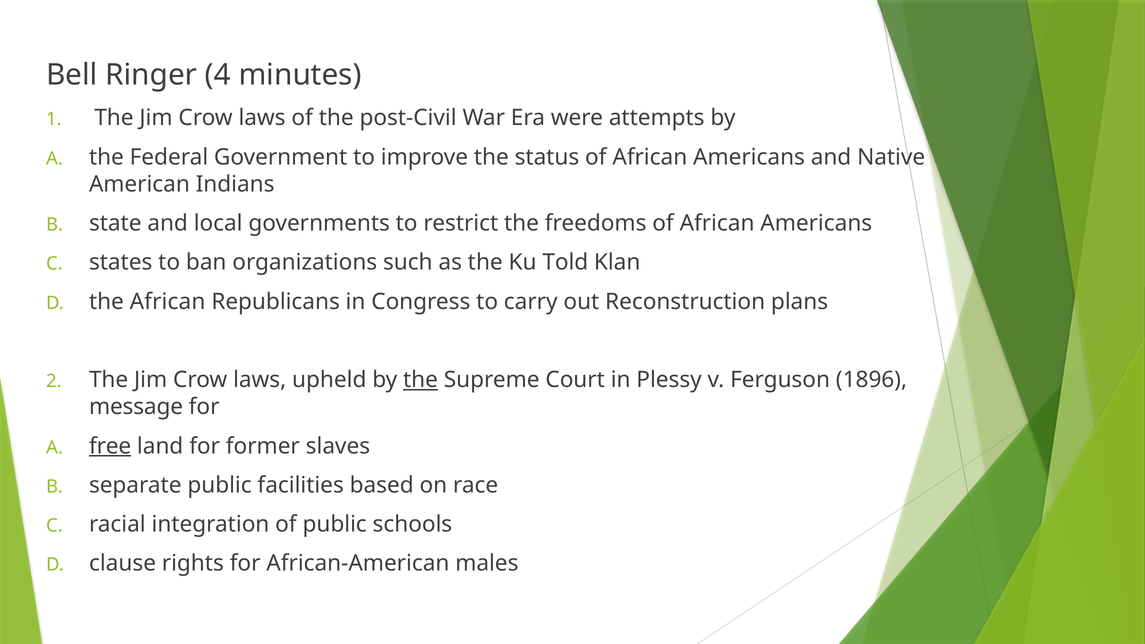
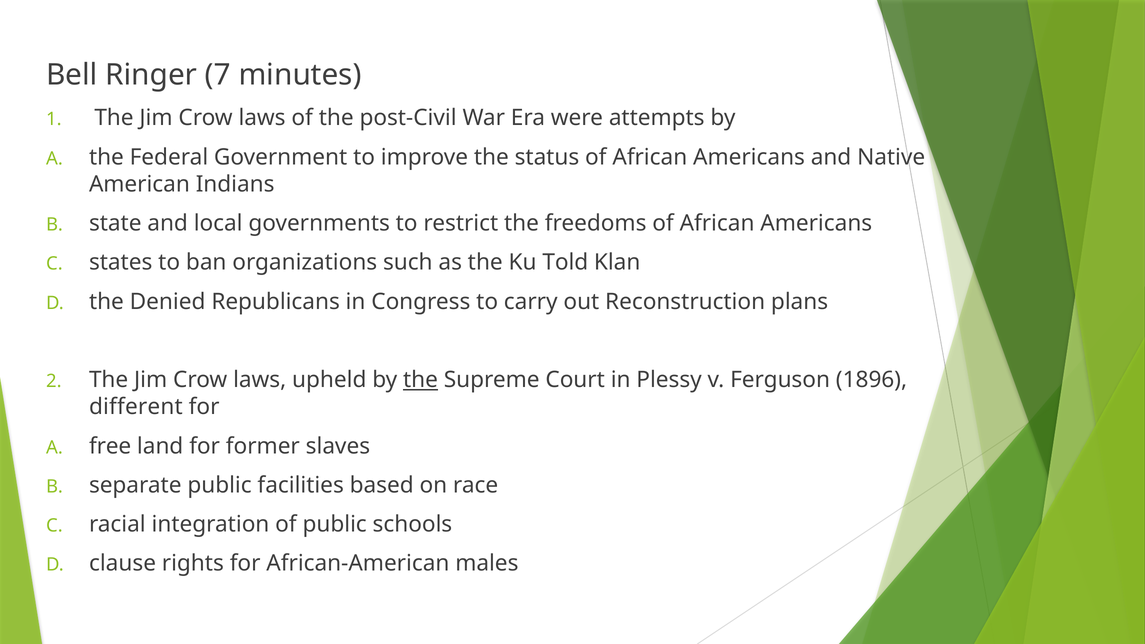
4: 4 -> 7 (218, 75)
the African: African -> Denied (168, 302)
message: message -> different (136, 407)
free underline: present -> none (110, 446)
